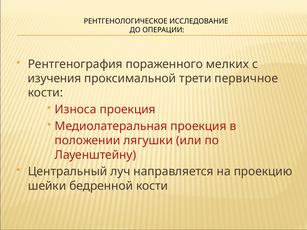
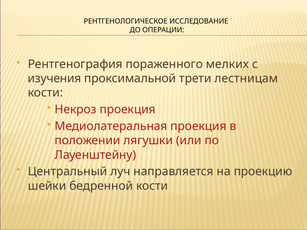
первичное: первичное -> лестницам (246, 79)
Износа: Износа -> Некроз (76, 110)
